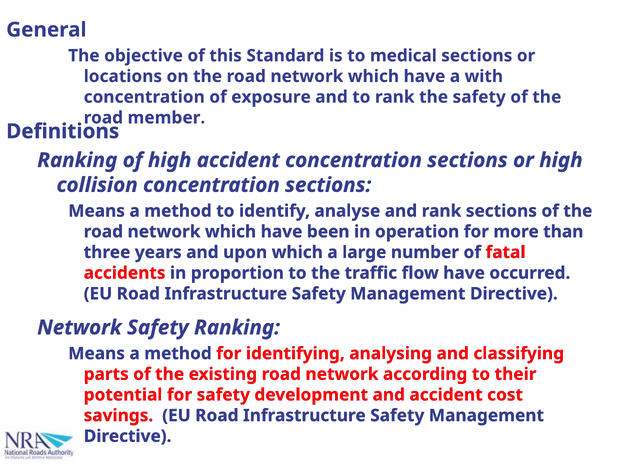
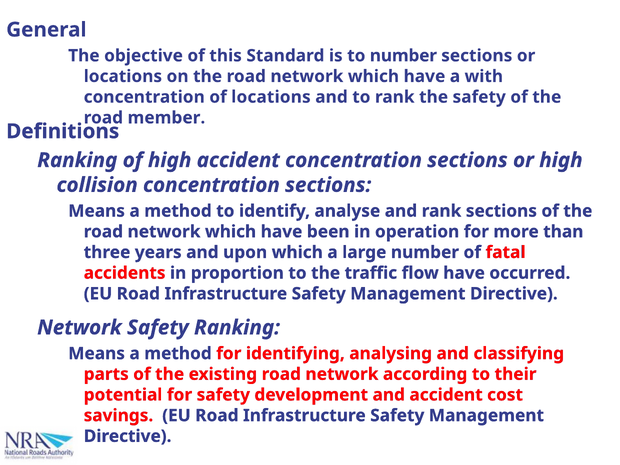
to medical: medical -> number (403, 56)
of exposure: exposure -> locations (271, 97)
